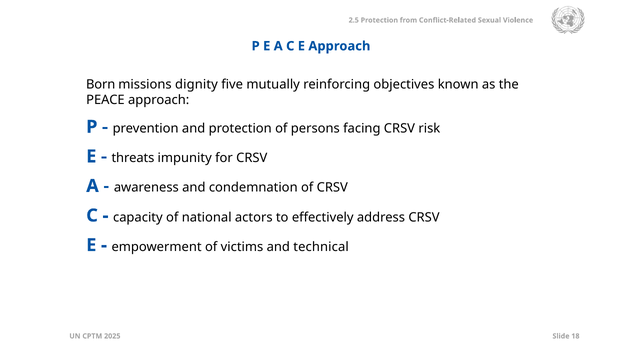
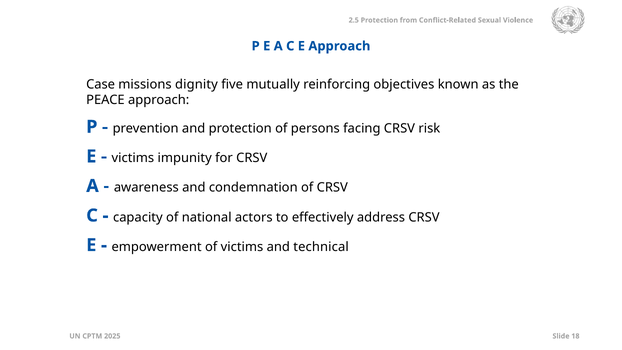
Born: Born -> Case (101, 84)
threats: threats -> victims (133, 158)
